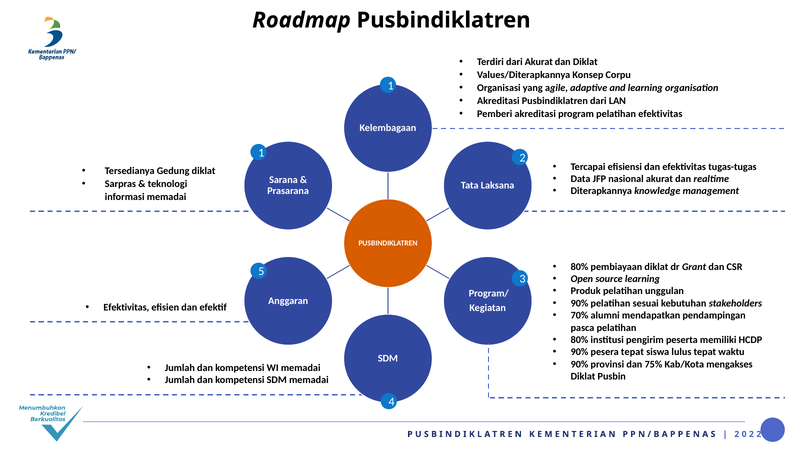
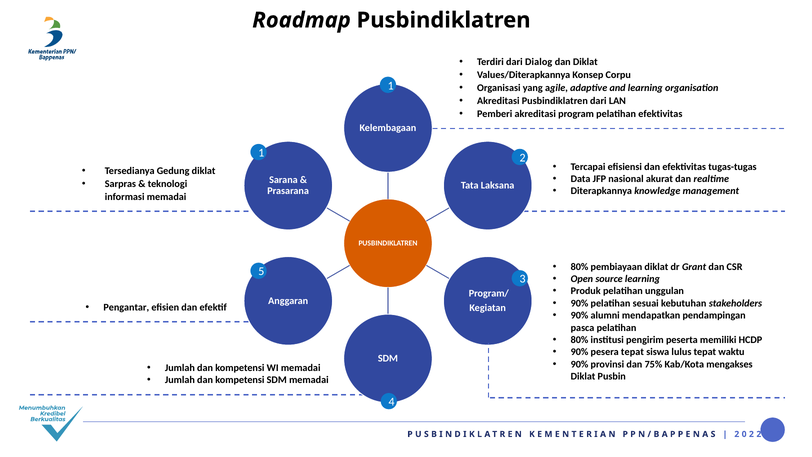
dari Akurat: Akurat -> Dialog (539, 62)
Efektivitas: Efektivitas -> Pengantar (126, 307)
70%: 70% -> 90% (580, 315)
